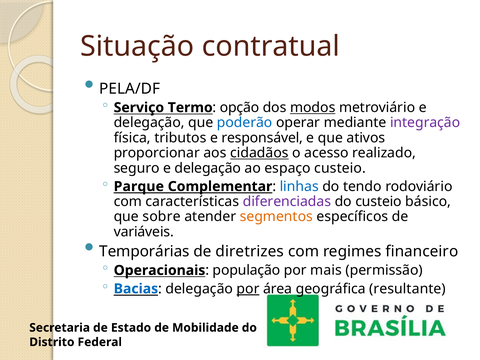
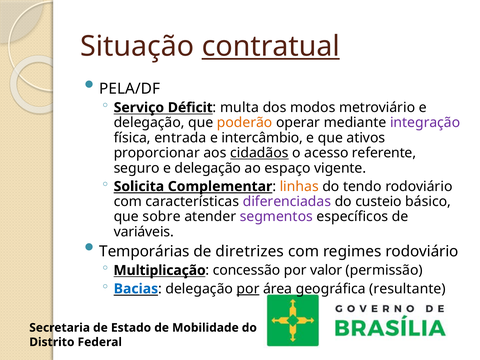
contratual underline: none -> present (271, 46)
Termo: Termo -> Déficit (190, 108)
opção: opção -> multa (239, 108)
modos underline: present -> none (313, 108)
poderão colour: blue -> orange (245, 123)
tributos: tributos -> entrada (180, 138)
responsável: responsável -> intercâmbio (262, 138)
realizado: realizado -> referente (384, 153)
espaço custeio: custeio -> vigente (340, 168)
Parque: Parque -> Solicita (139, 186)
linhas colour: blue -> orange (299, 186)
segmentos colour: orange -> purple (276, 217)
regimes financeiro: financeiro -> rodoviário (422, 251)
Operacionais: Operacionais -> Multiplicação (160, 270)
população: população -> concessão (246, 270)
mais: mais -> valor (326, 270)
